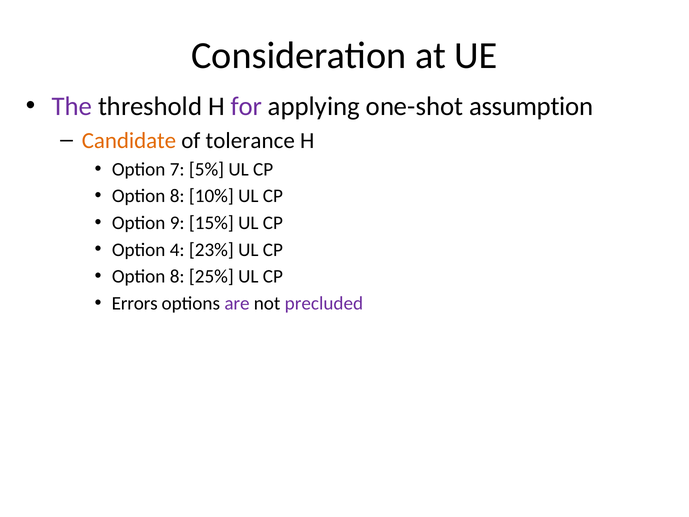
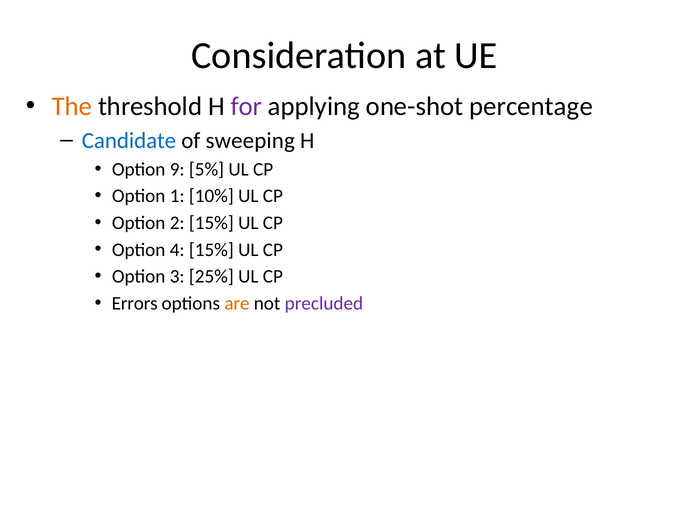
The colour: purple -> orange (72, 106)
assumption: assumption -> percentage (531, 106)
Candidate colour: orange -> blue (129, 140)
tolerance: tolerance -> sweeping (250, 140)
7: 7 -> 9 (177, 169)
8: 8 -> 1 (177, 196)
9: 9 -> 2 (177, 223)
4 23%: 23% -> 15% (211, 250)
8: 8 -> 3 (177, 276)
are colour: purple -> orange (237, 303)
